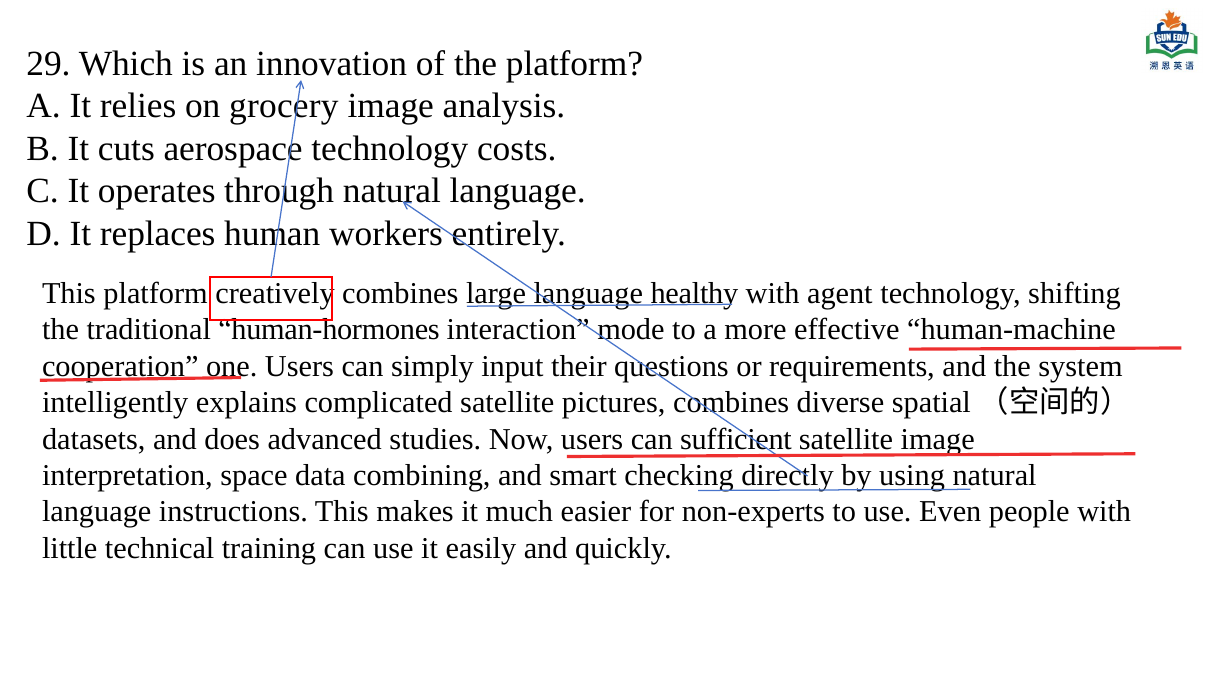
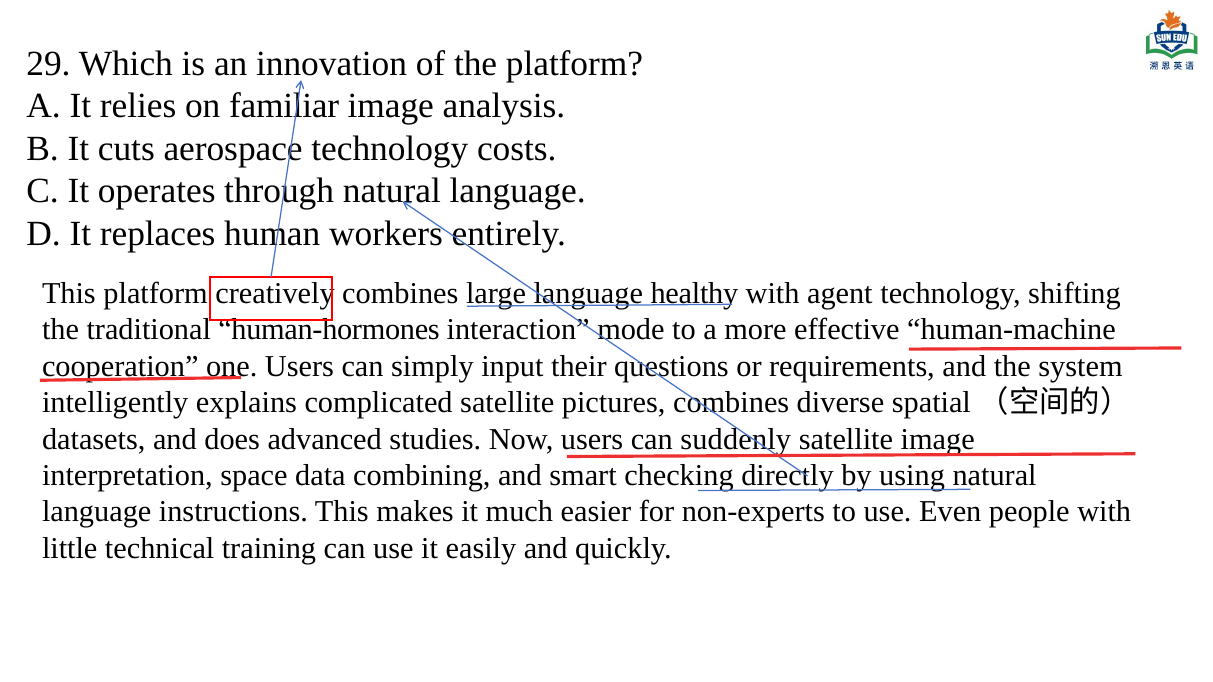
grocery: grocery -> familiar (284, 106)
sufficient: sufficient -> suddenly (736, 439)
